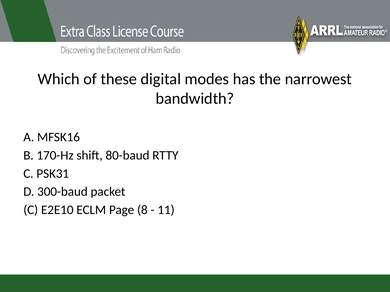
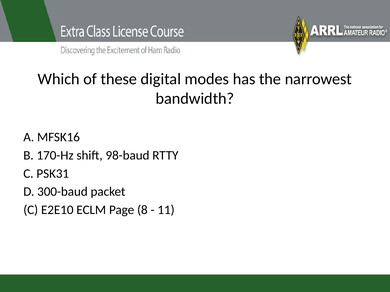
80-baud: 80-baud -> 98-baud (128, 156)
